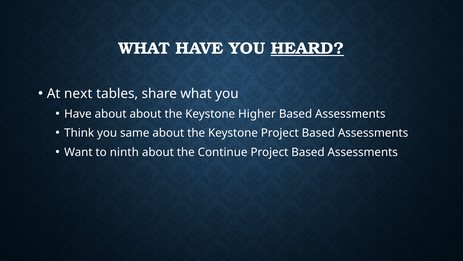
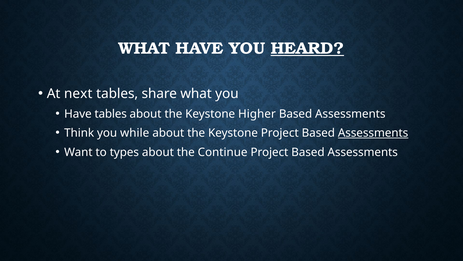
Have about: about -> tables (111, 114)
same: same -> while (135, 133)
Assessments underline: none -> present (373, 133)
ninth: ninth -> types (124, 152)
